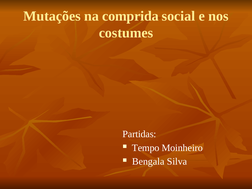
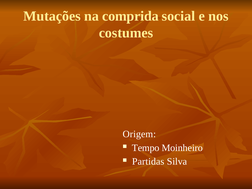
Partidas: Partidas -> Origem (139, 134)
Bengala: Bengala -> Partidas (148, 162)
